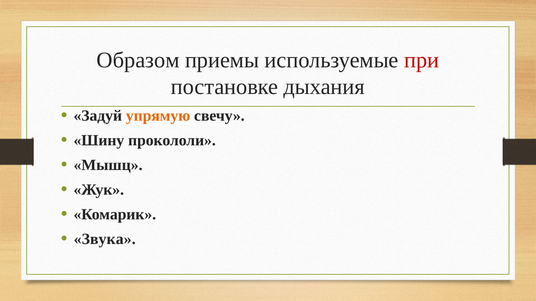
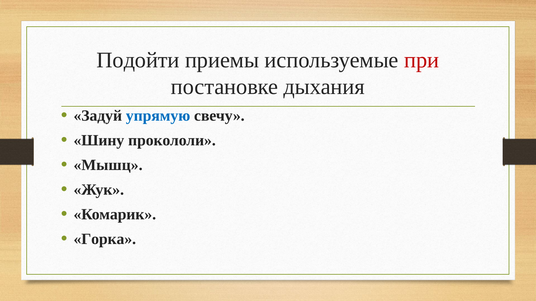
Образом: Образом -> Подойти (138, 60)
упрямую colour: orange -> blue (158, 116)
Звука: Звука -> Горка (105, 239)
